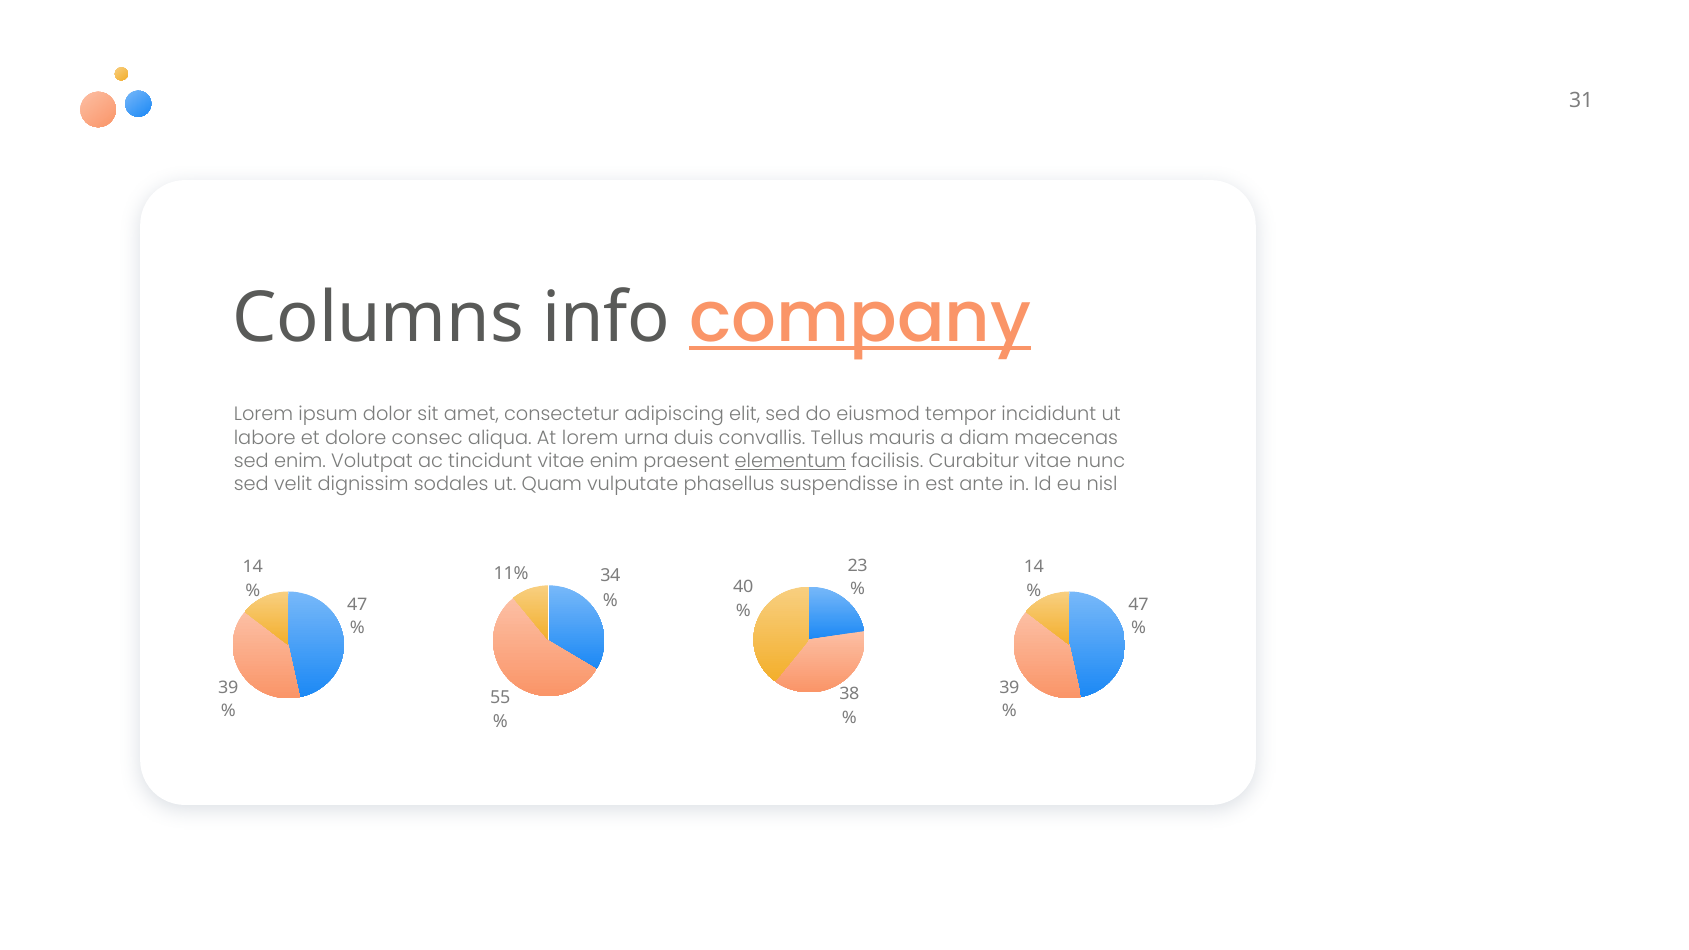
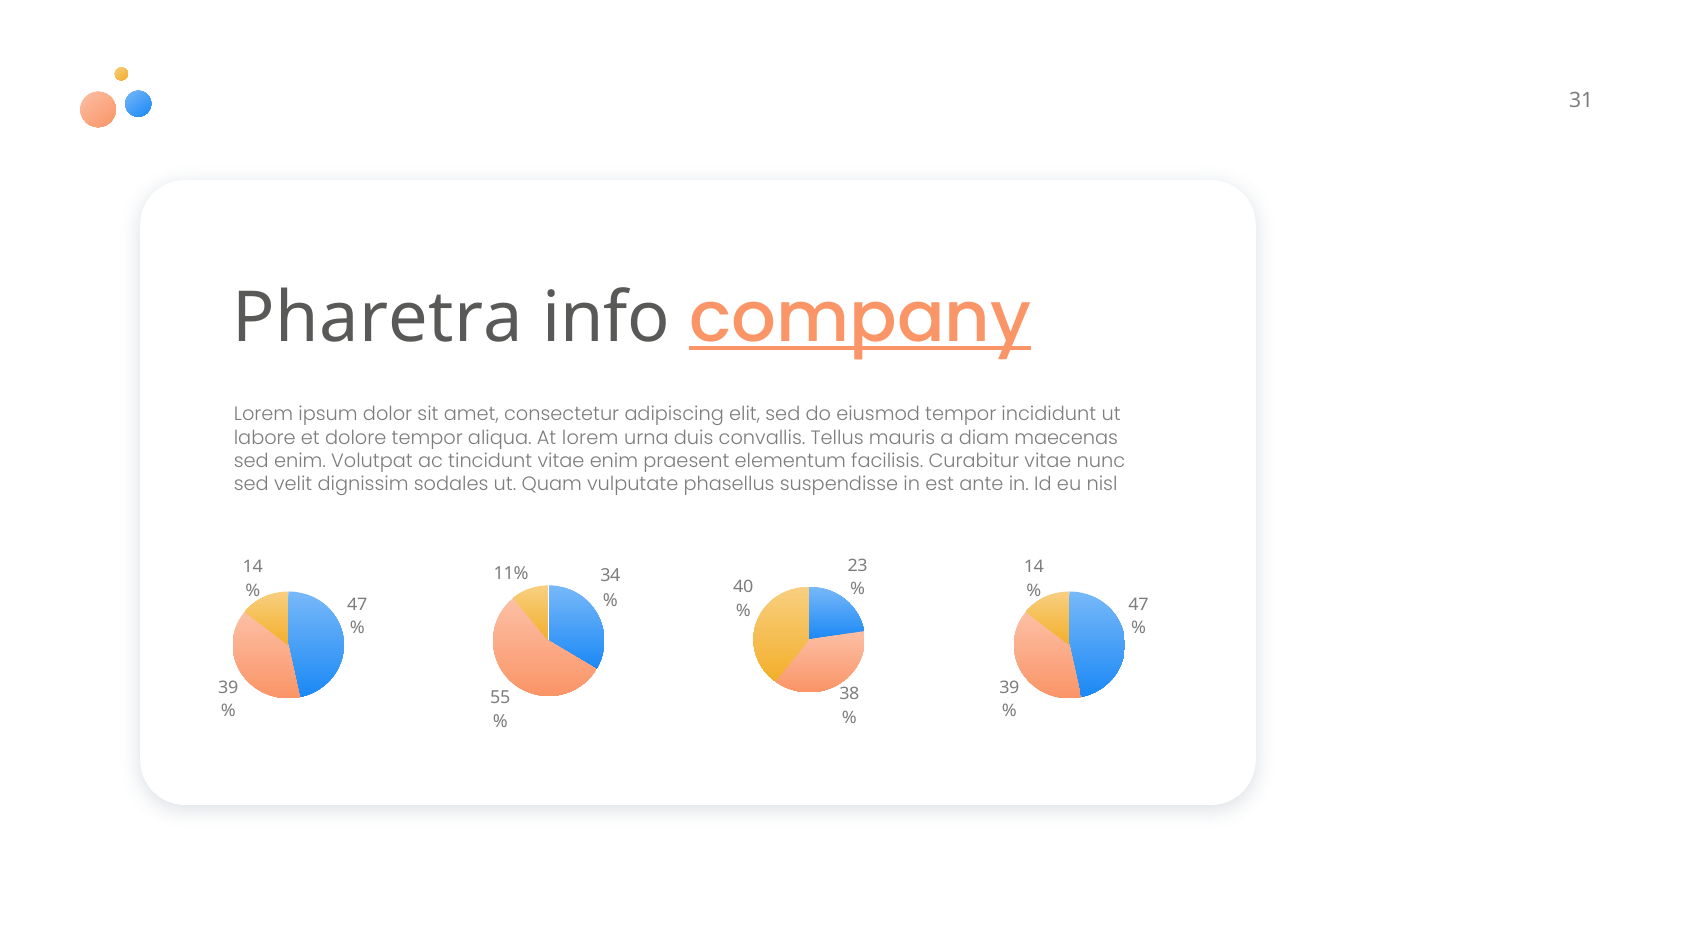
Columns: Columns -> Pharetra (378, 318)
dolore consec: consec -> tempor (427, 438)
elementum underline: present -> none (790, 461)
